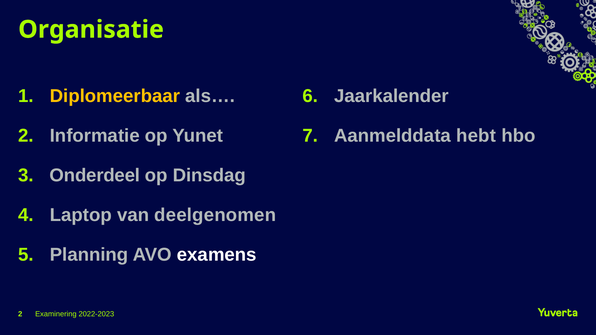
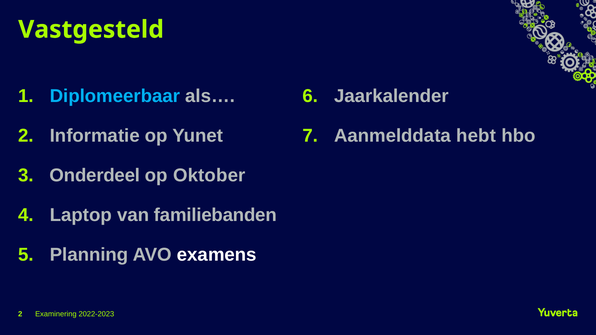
Organisatie: Organisatie -> Vastgesteld (91, 30)
Diplomeerbaar colour: yellow -> light blue (115, 96)
Dinsdag: Dinsdag -> Oktober (209, 176)
deelgenomen: deelgenomen -> familiebanden (215, 215)
